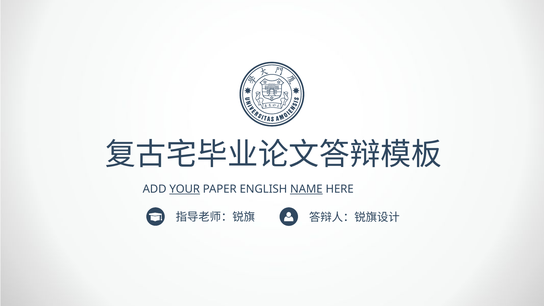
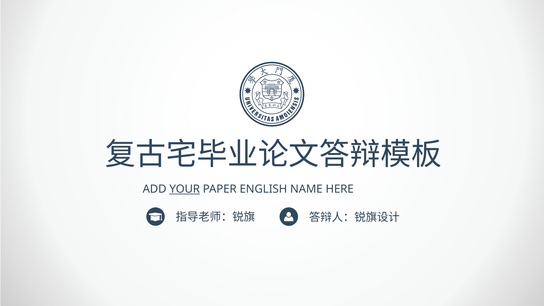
NAME underline: present -> none (306, 189)
